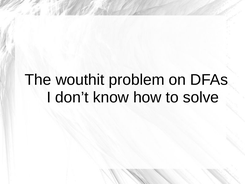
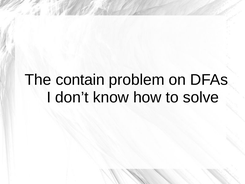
wouthit: wouthit -> contain (80, 80)
